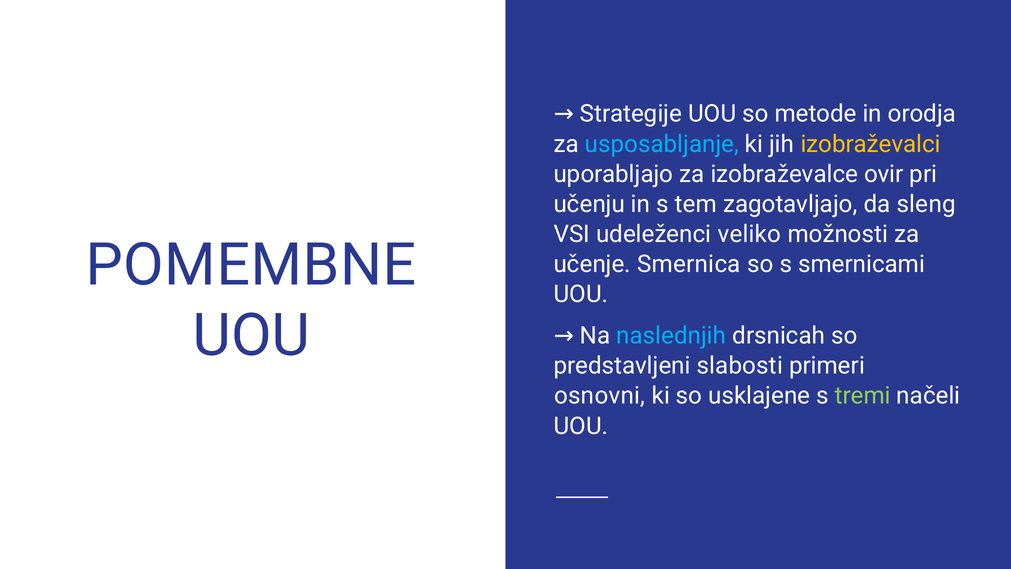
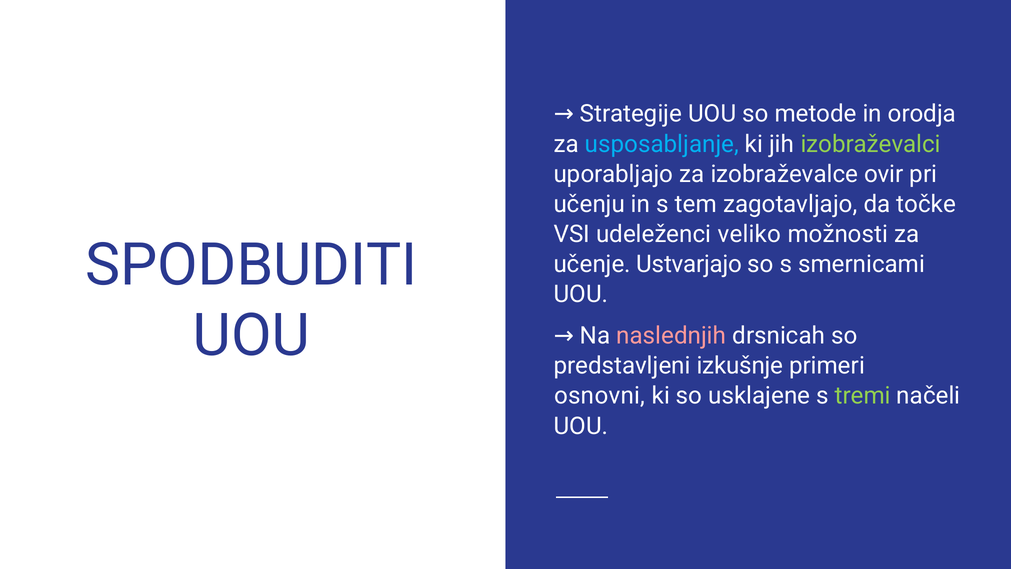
izobraževalci colour: yellow -> light green (871, 144)
sleng: sleng -> točke (926, 204)
POMEMBNE: POMEMBNE -> SPODBUDITI (251, 265)
Smernica: Smernica -> Ustvarjajo (689, 264)
naslednjih colour: light blue -> pink (671, 336)
slabosti: slabosti -> izkušnje (740, 366)
